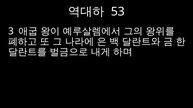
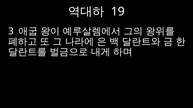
53: 53 -> 19 (118, 12)
